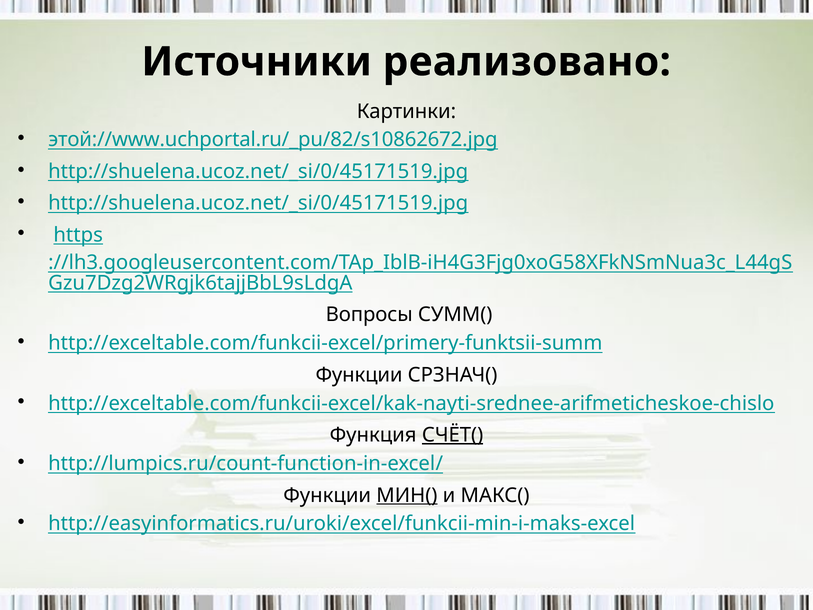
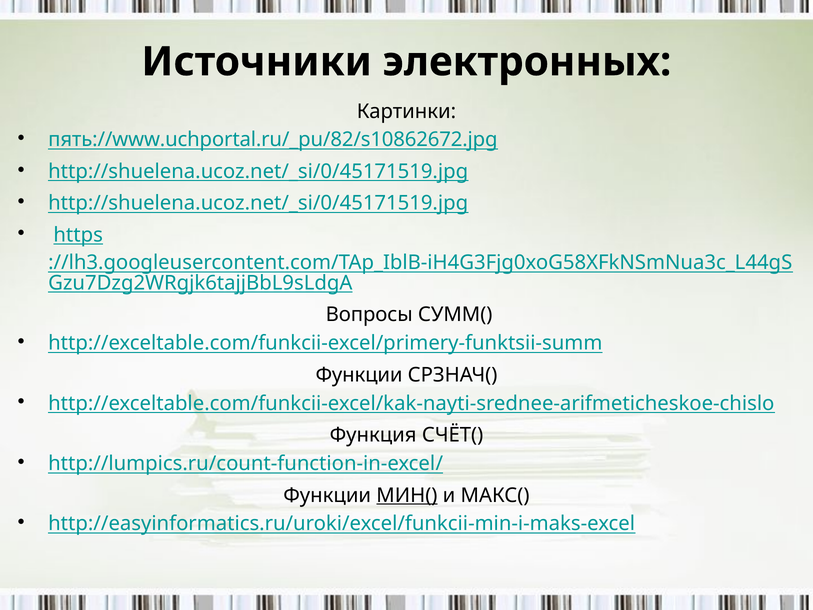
реализовано: реализовано -> электронных (527, 62)
этой://www.uchportal.ru/_pu/82/s10862672.jpg: этой://www.uchportal.ru/_pu/82/s10862672.jpg -> пять://www.uchportal.ru/_pu/82/s10862672.jpg (273, 140)
СЧЁТ( underline: present -> none (453, 435)
